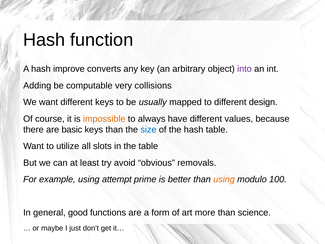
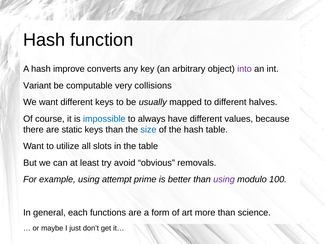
Adding: Adding -> Variant (37, 85)
design: design -> halves (263, 102)
impossible colour: orange -> blue (104, 119)
basic: basic -> static (72, 129)
using colour: orange -> purple (224, 179)
good: good -> each (78, 212)
